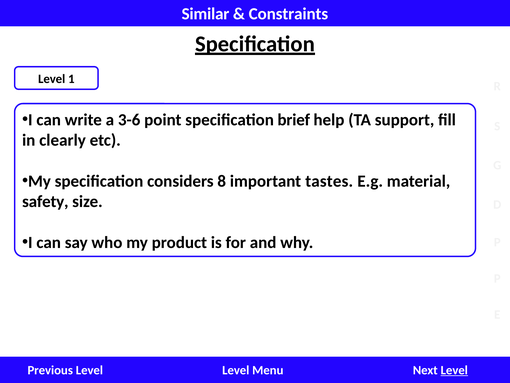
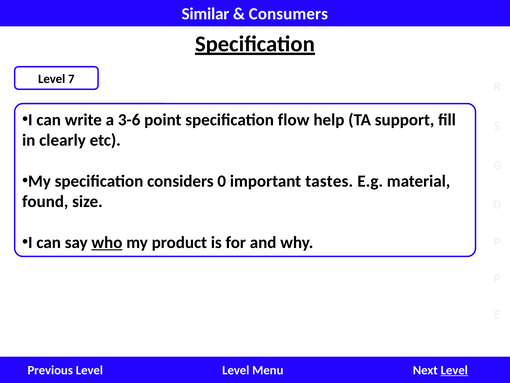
Constraints: Constraints -> Consumers (288, 14)
1: 1 -> 7 (71, 79)
brief: brief -> flow (294, 120)
8: 8 -> 0 (222, 181)
safety: safety -> found (45, 201)
who underline: none -> present (107, 242)
